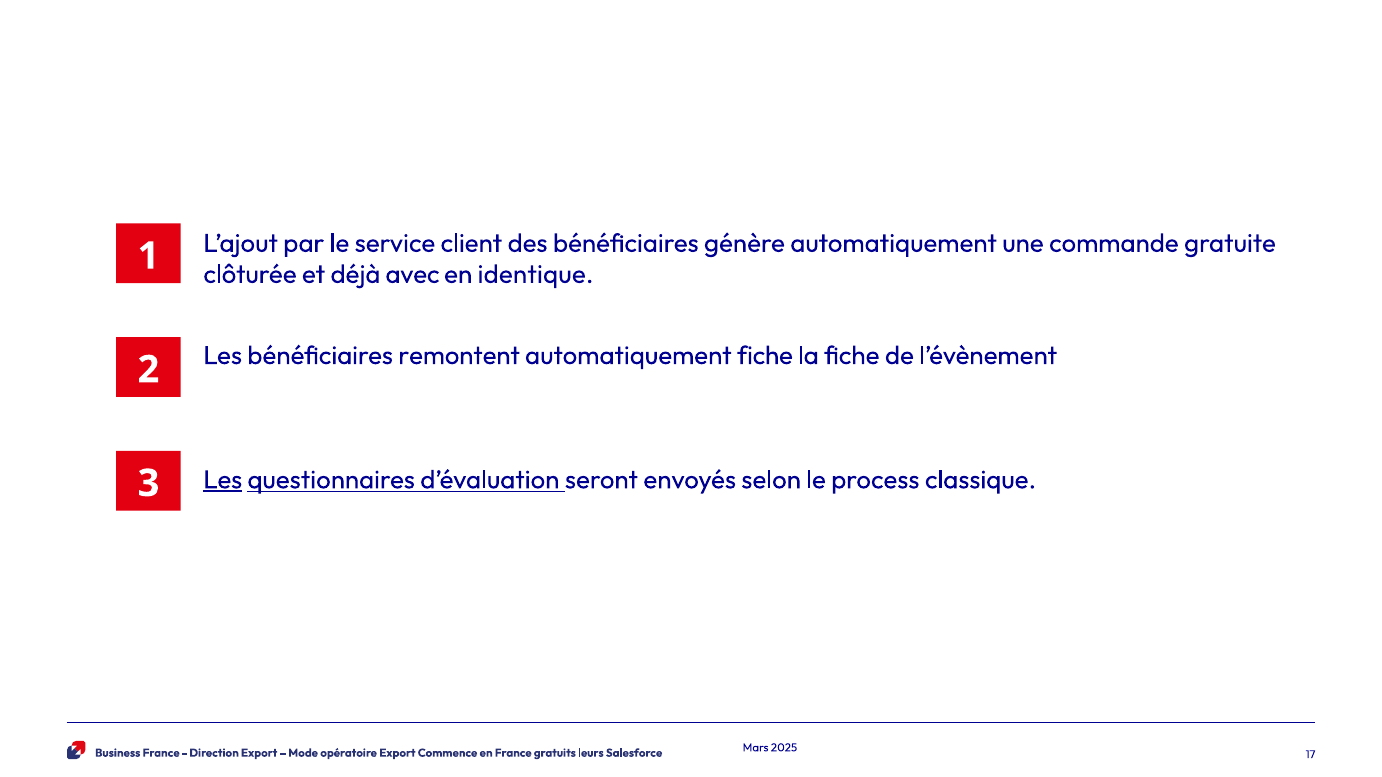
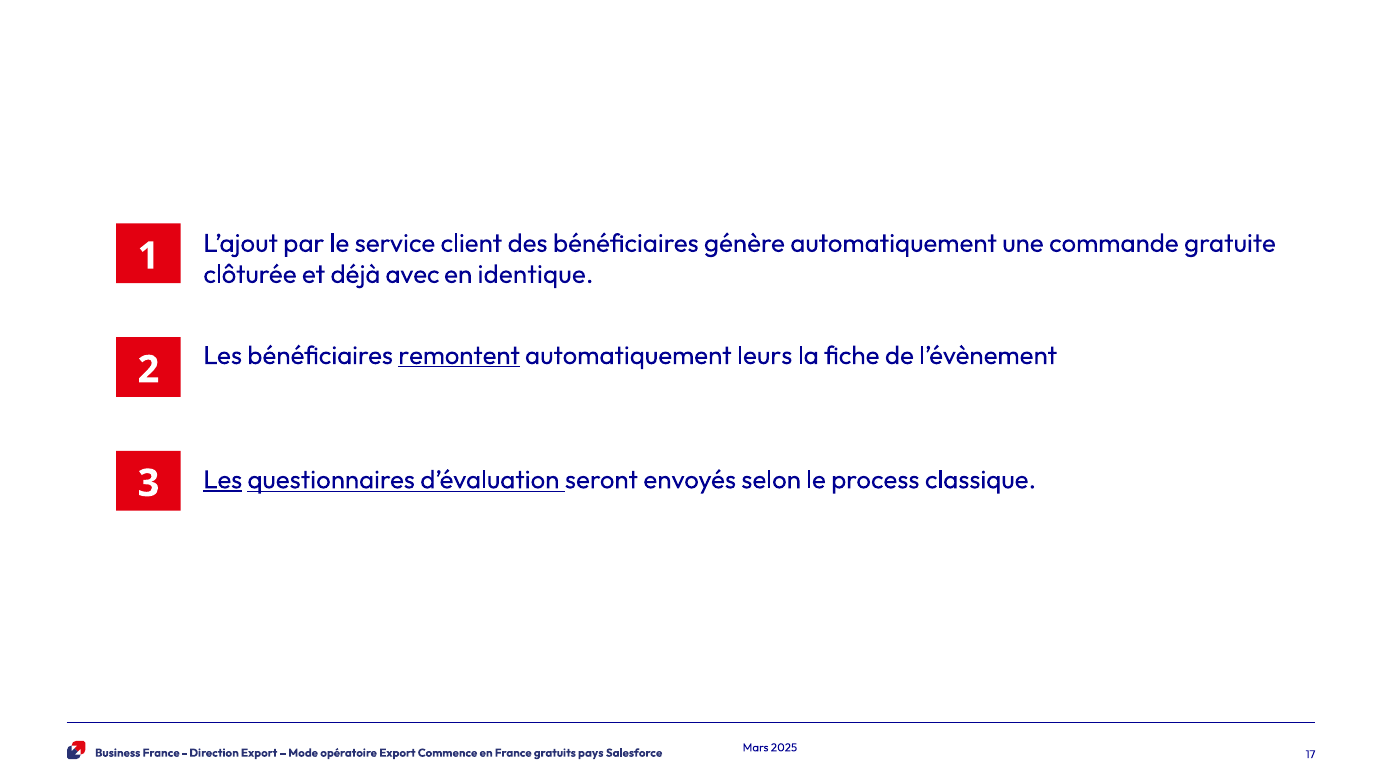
remontent underline: none -> present (459, 356)
automatiquement fiche: fiche -> leurs (765, 356)
leurs: leurs -> pays (591, 753)
